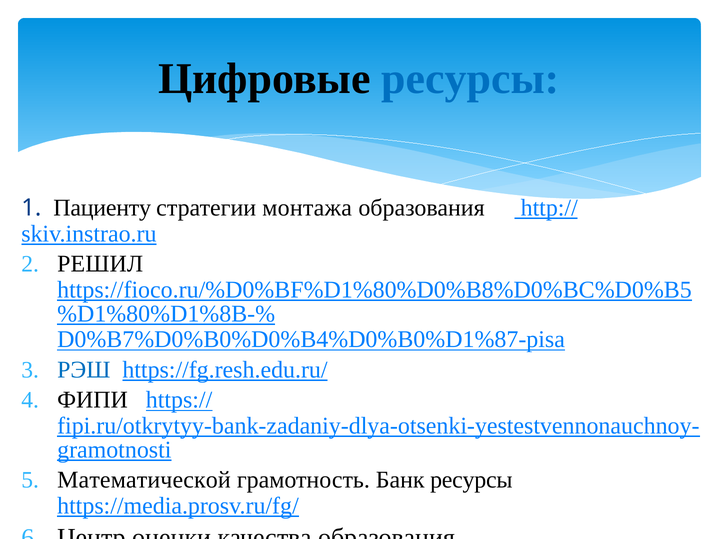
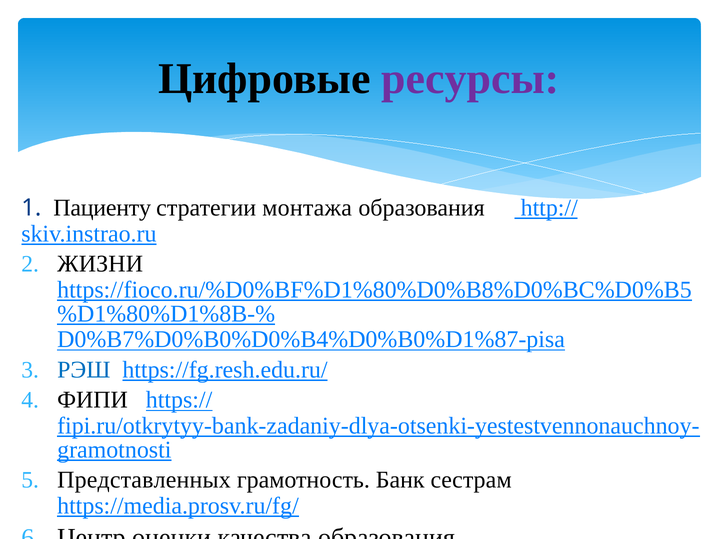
ресурсы colour: blue -> purple (470, 79)
РЕШИЛ: РЕШИЛ -> ЖИЗНИ (100, 264)
Математической: Математической -> Представленных (144, 479)
Банк ресурсы: ресурсы -> сестрам (471, 479)
